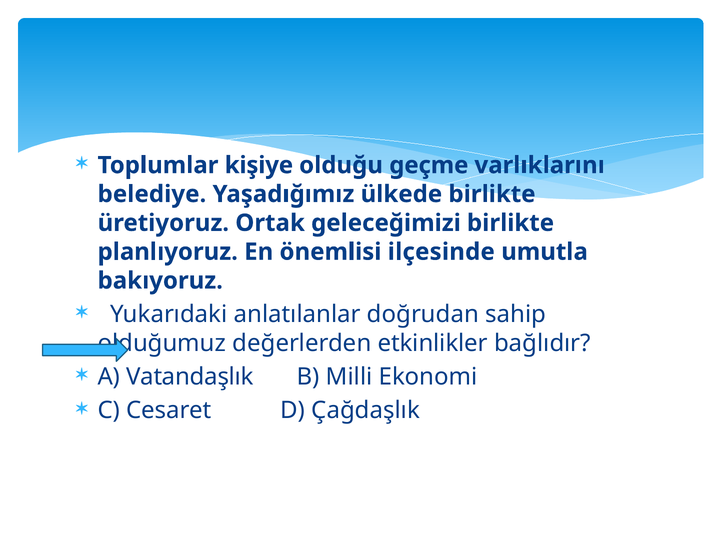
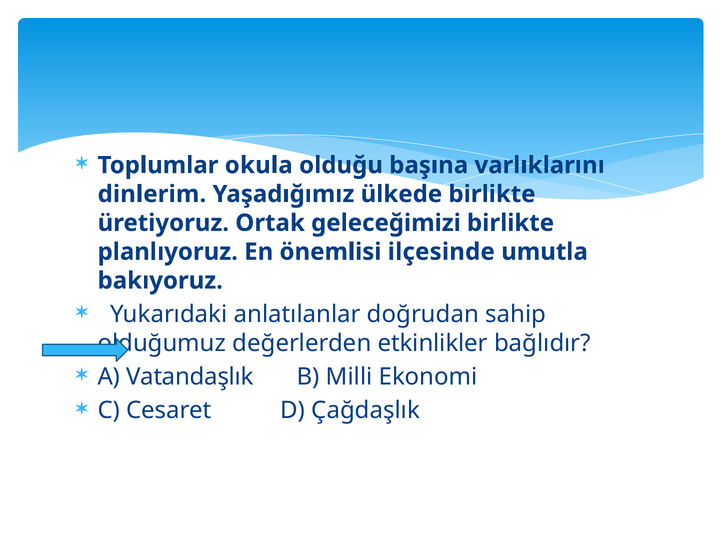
kişiye: kişiye -> okula (259, 165)
geçme: geçme -> başına (429, 165)
belediye: belediye -> dinlerim (152, 194)
